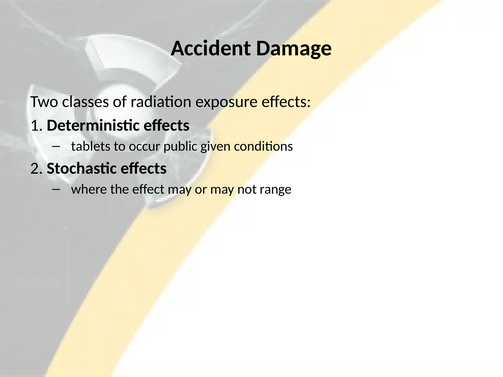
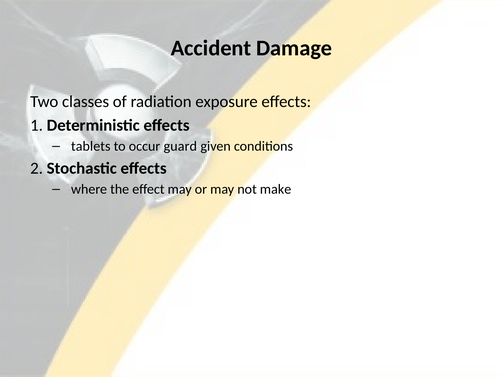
public: public -> guard (180, 146)
range: range -> make (276, 189)
